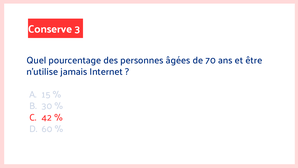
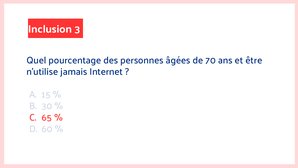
Conserve: Conserve -> Inclusion (50, 29)
42: 42 -> 65 (47, 117)
